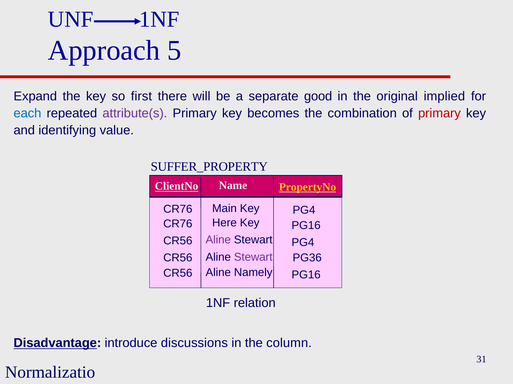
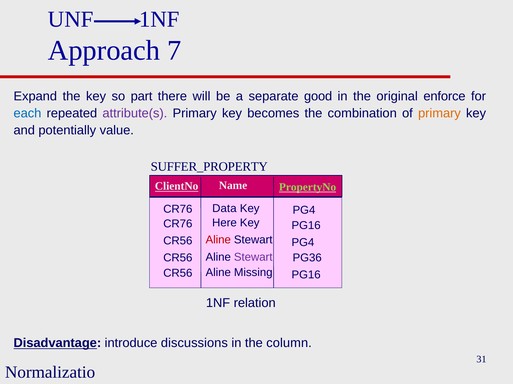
5: 5 -> 7 (174, 51)
first: first -> part (142, 97)
implied: implied -> enforce (444, 97)
primary colour: red -> orange (439, 113)
identifying: identifying -> potentially (67, 130)
PropertyNo colour: yellow -> light green (308, 187)
Main: Main -> Data (224, 209)
Aline colour: purple -> red (218, 240)
Namely: Namely -> Missing (253, 273)
